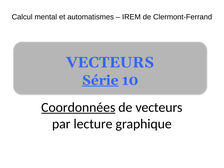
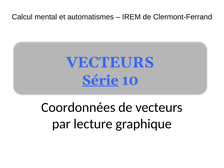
Coordonnées underline: present -> none (78, 107)
